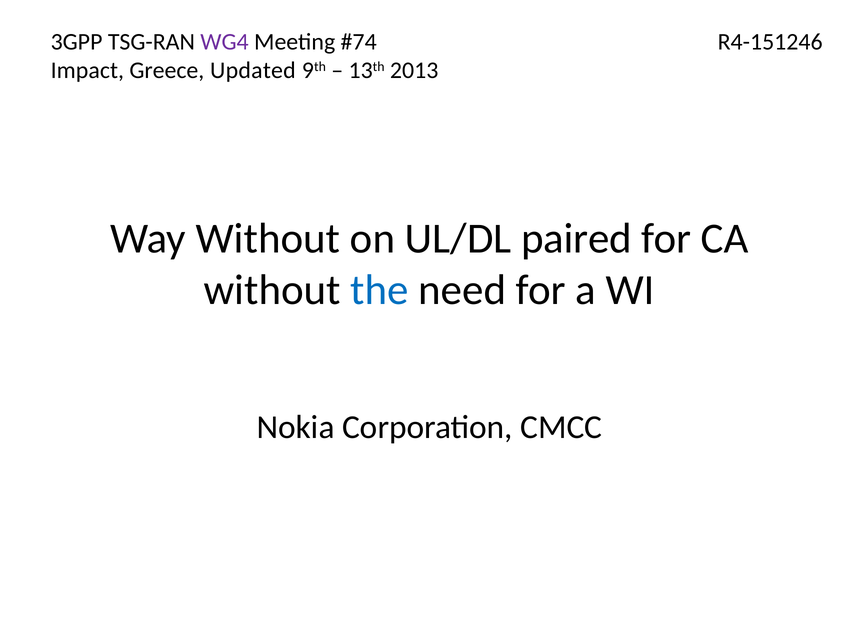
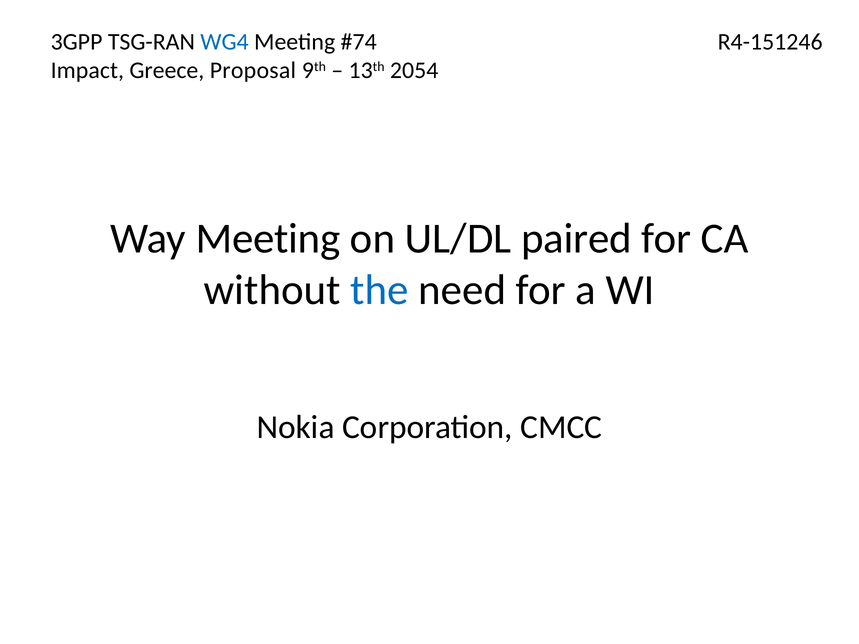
WG4 colour: purple -> blue (225, 42)
Updated: Updated -> Proposal (253, 70)
2013: 2013 -> 2054 (414, 70)
Way Without: Without -> Meeting (268, 238)
